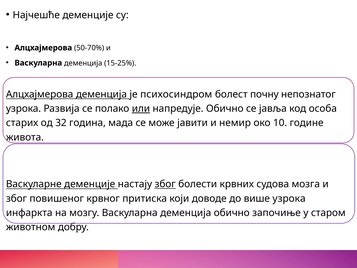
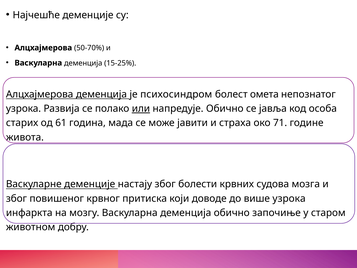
почну: почну -> омета (264, 94)
32: 32 -> 61 (61, 123)
немир: немир -> страха (235, 123)
10: 10 -> 71 (280, 123)
због underline: present -> none (165, 184)
